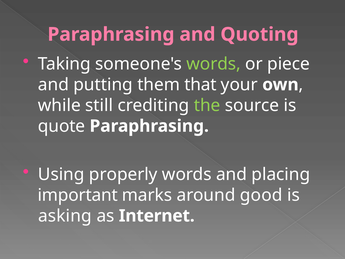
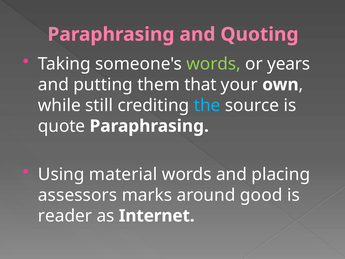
piece: piece -> years (289, 64)
the colour: light green -> light blue (207, 105)
properly: properly -> material (123, 174)
important: important -> assessors (78, 195)
asking: asking -> reader (65, 216)
